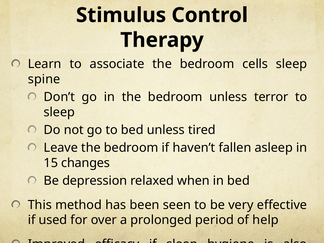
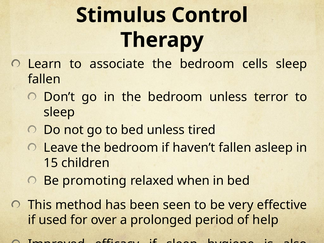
spine: spine -> fallen (44, 79)
changes: changes -> children (85, 163)
depression: depression -> promoting (95, 181)
